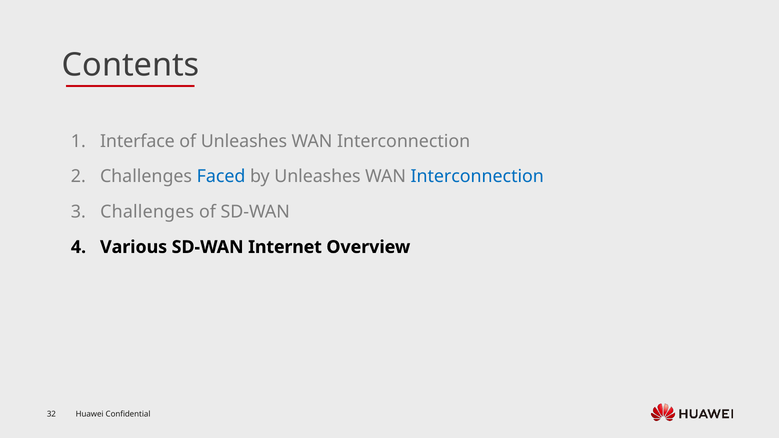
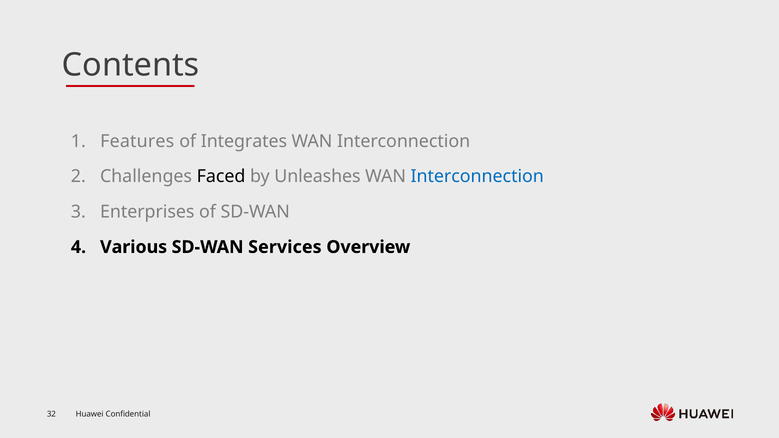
Interface: Interface -> Features (137, 141)
of Unleashes: Unleashes -> Integrates (244, 141)
Faced colour: blue -> black (221, 177)
Challenges: Challenges -> Enterprises (147, 212)
Internet: Internet -> Services (285, 247)
